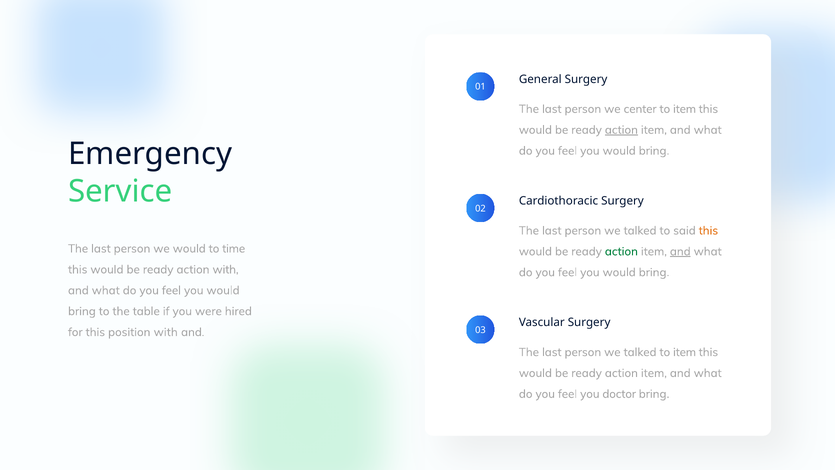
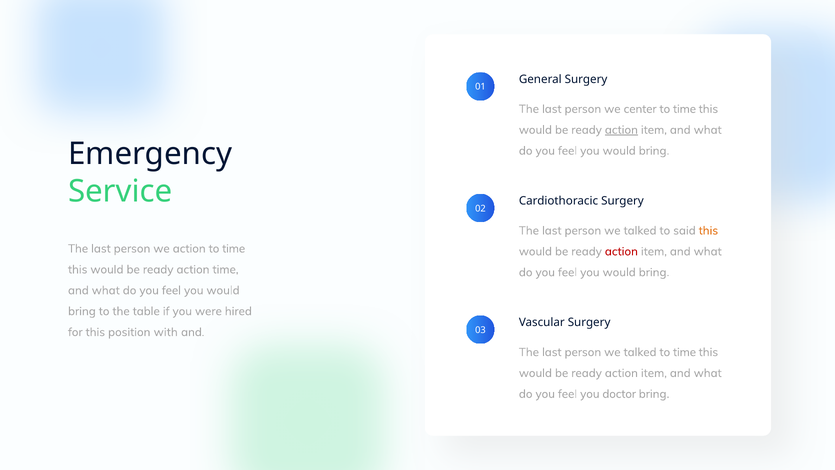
item: item -> time (685, 109)
we would: would -> action (189, 248)
action colour: green -> red (621, 251)
and underline: present -> none (680, 251)
action with: with -> time (226, 269)
talked to item: item -> time (685, 352)
